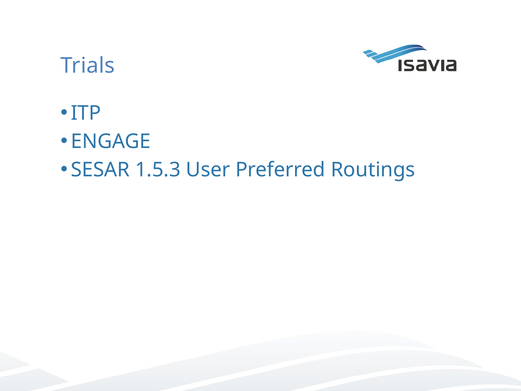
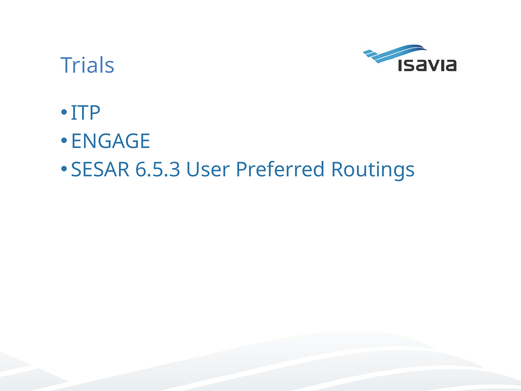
1.5.3: 1.5.3 -> 6.5.3 (158, 170)
